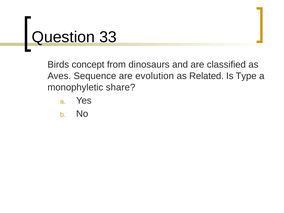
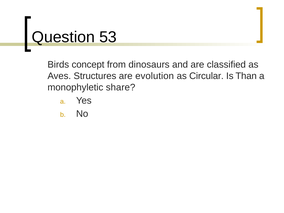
33: 33 -> 53 (108, 37)
Sequence: Sequence -> Structures (95, 76)
Related: Related -> Circular (206, 76)
Type: Type -> Than (246, 76)
